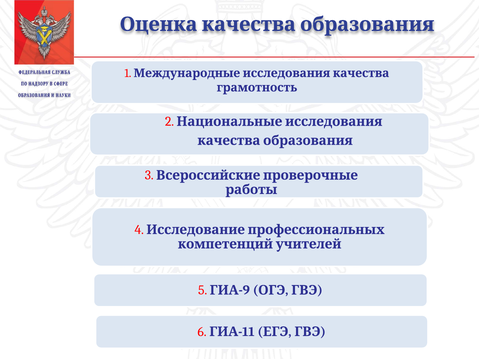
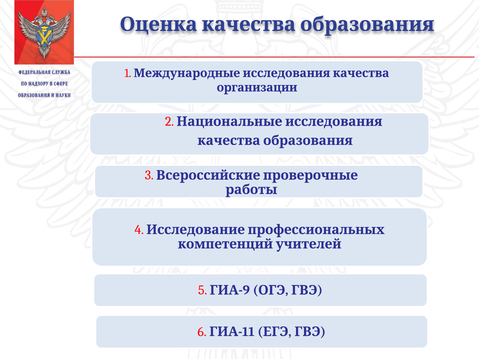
грамотность: грамотность -> организации (257, 88)
